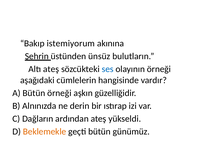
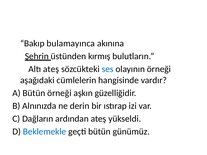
istemiyorum: istemiyorum -> bulamayınca (71, 43)
ünsüz: ünsüz -> kırmış (99, 56)
Beklemekle colour: orange -> blue (45, 132)
